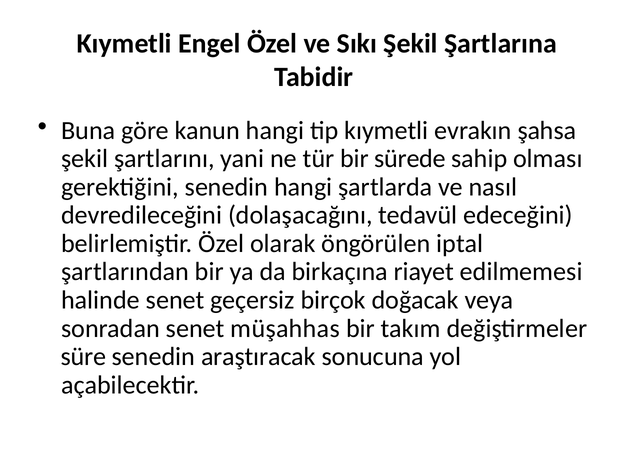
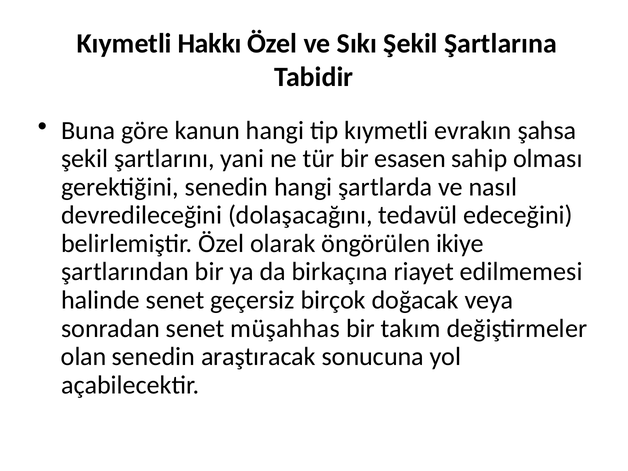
Engel: Engel -> Hakkı (210, 43)
sürede: sürede -> esasen (410, 159)
iptal: iptal -> ikiye (460, 244)
süre: süre -> olan (84, 357)
